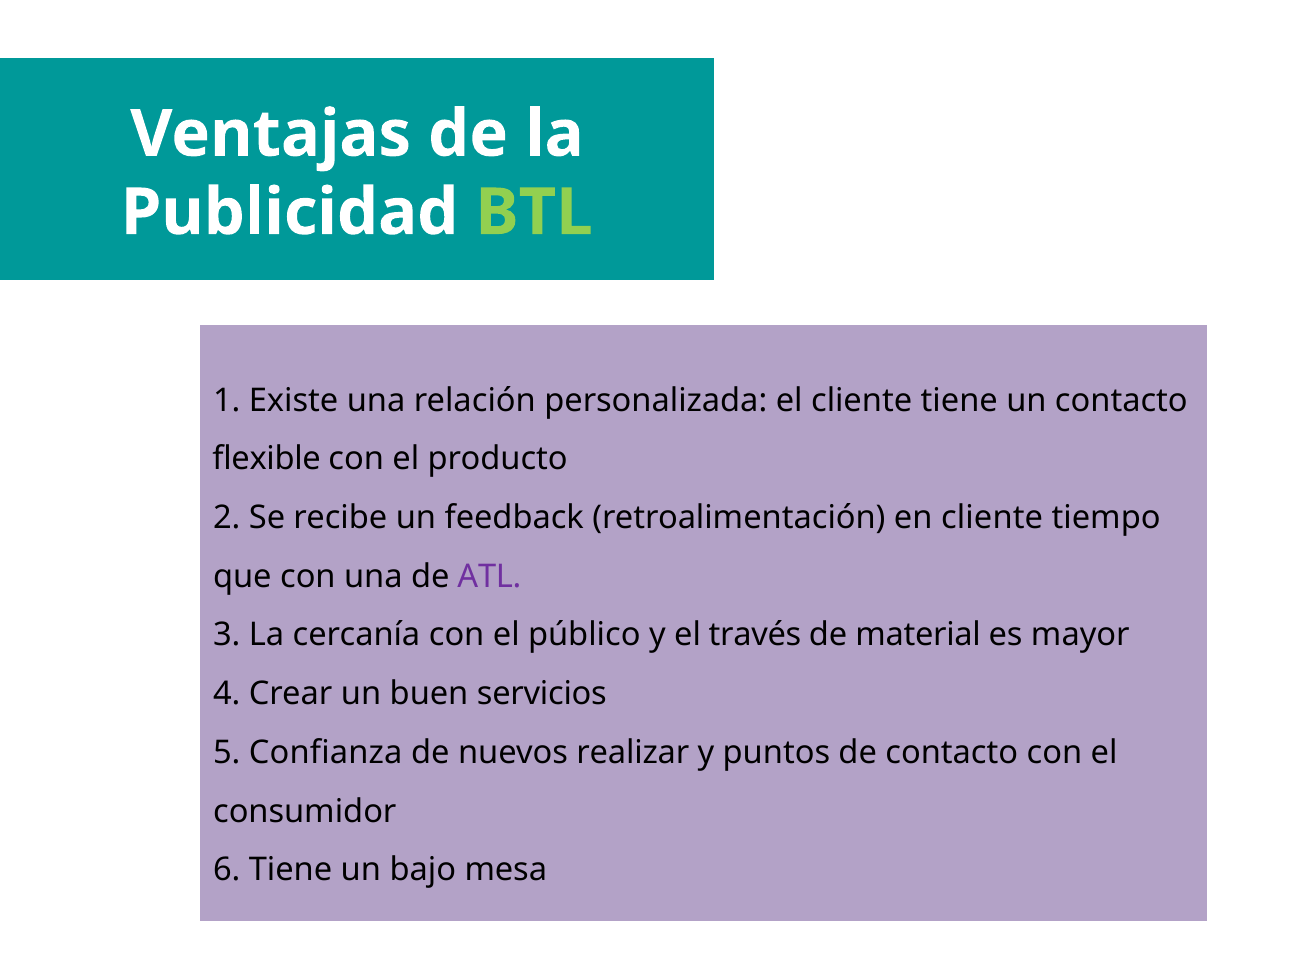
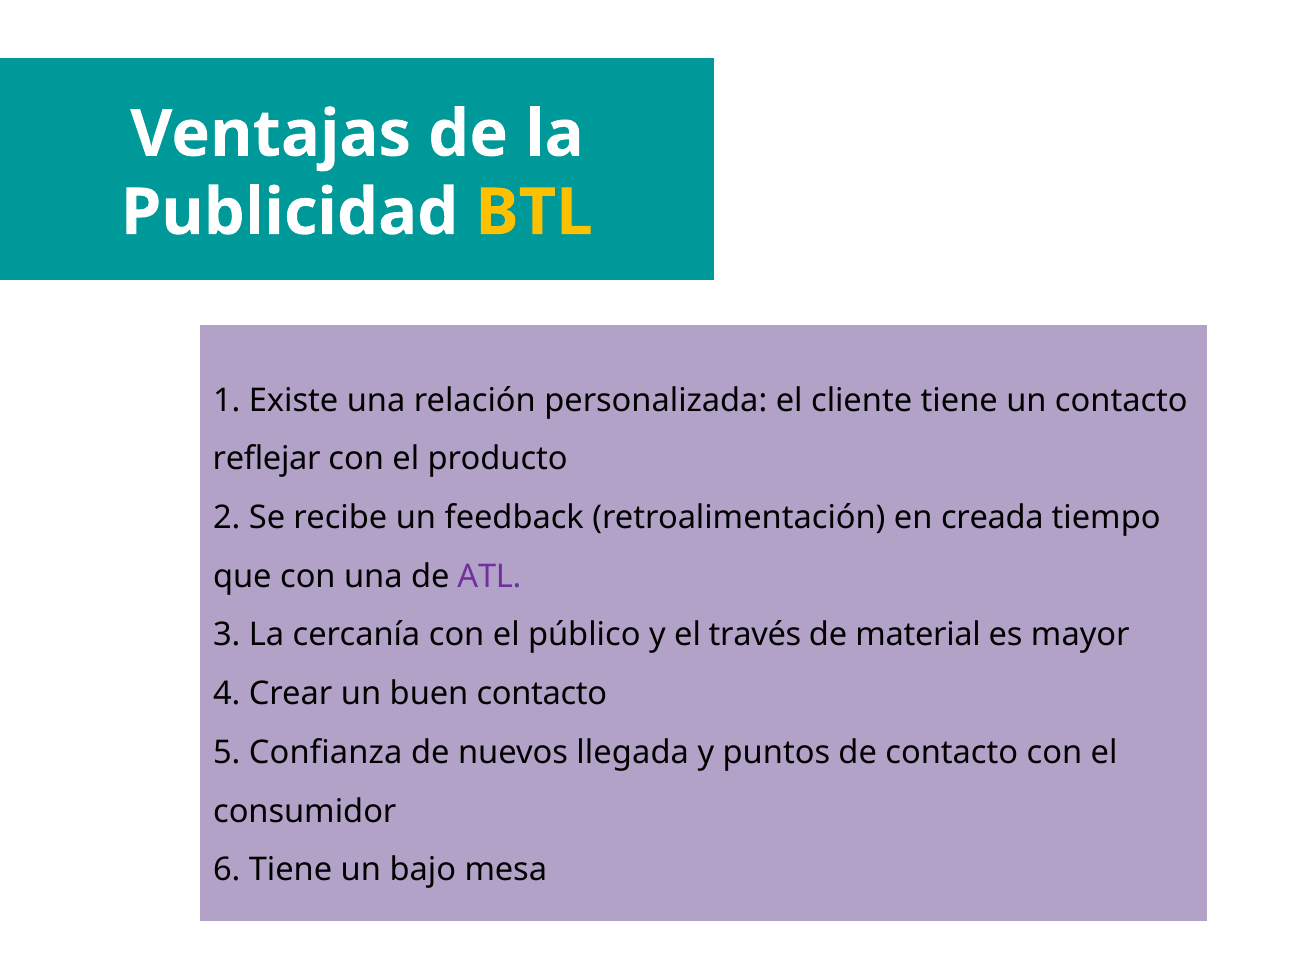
BTL colour: light green -> yellow (534, 212)
flexible: flexible -> reflejar (267, 459)
en cliente: cliente -> creada (992, 518)
buen servicios: servicios -> contacto (542, 694)
realizar: realizar -> llegada (633, 753)
